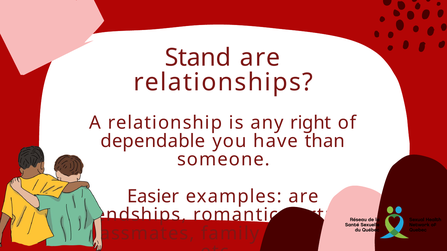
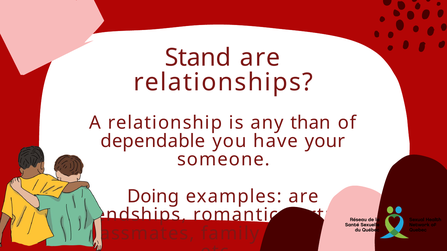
right: right -> than (311, 123)
than: than -> your (325, 141)
Easier: Easier -> Doing (153, 197)
